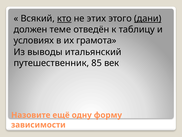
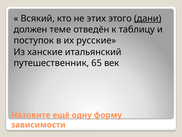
кто underline: present -> none (64, 18)
условиях: условиях -> поступок (34, 40)
грамота: грамота -> русские (96, 40)
выводы: выводы -> ханские (45, 52)
85: 85 -> 65 (97, 63)
